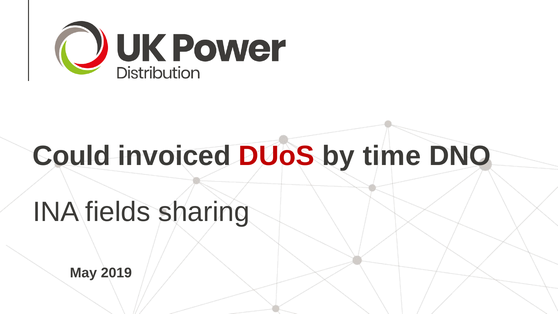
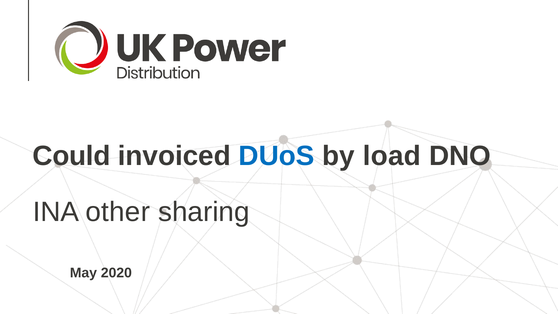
DUoS colour: red -> blue (277, 156)
time: time -> load (392, 156)
fields: fields -> other (118, 212)
2019: 2019 -> 2020 (116, 273)
